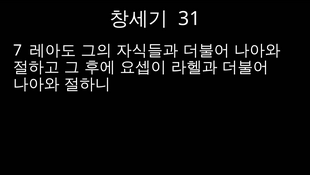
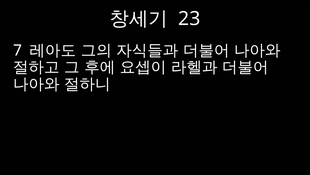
31: 31 -> 23 (189, 19)
